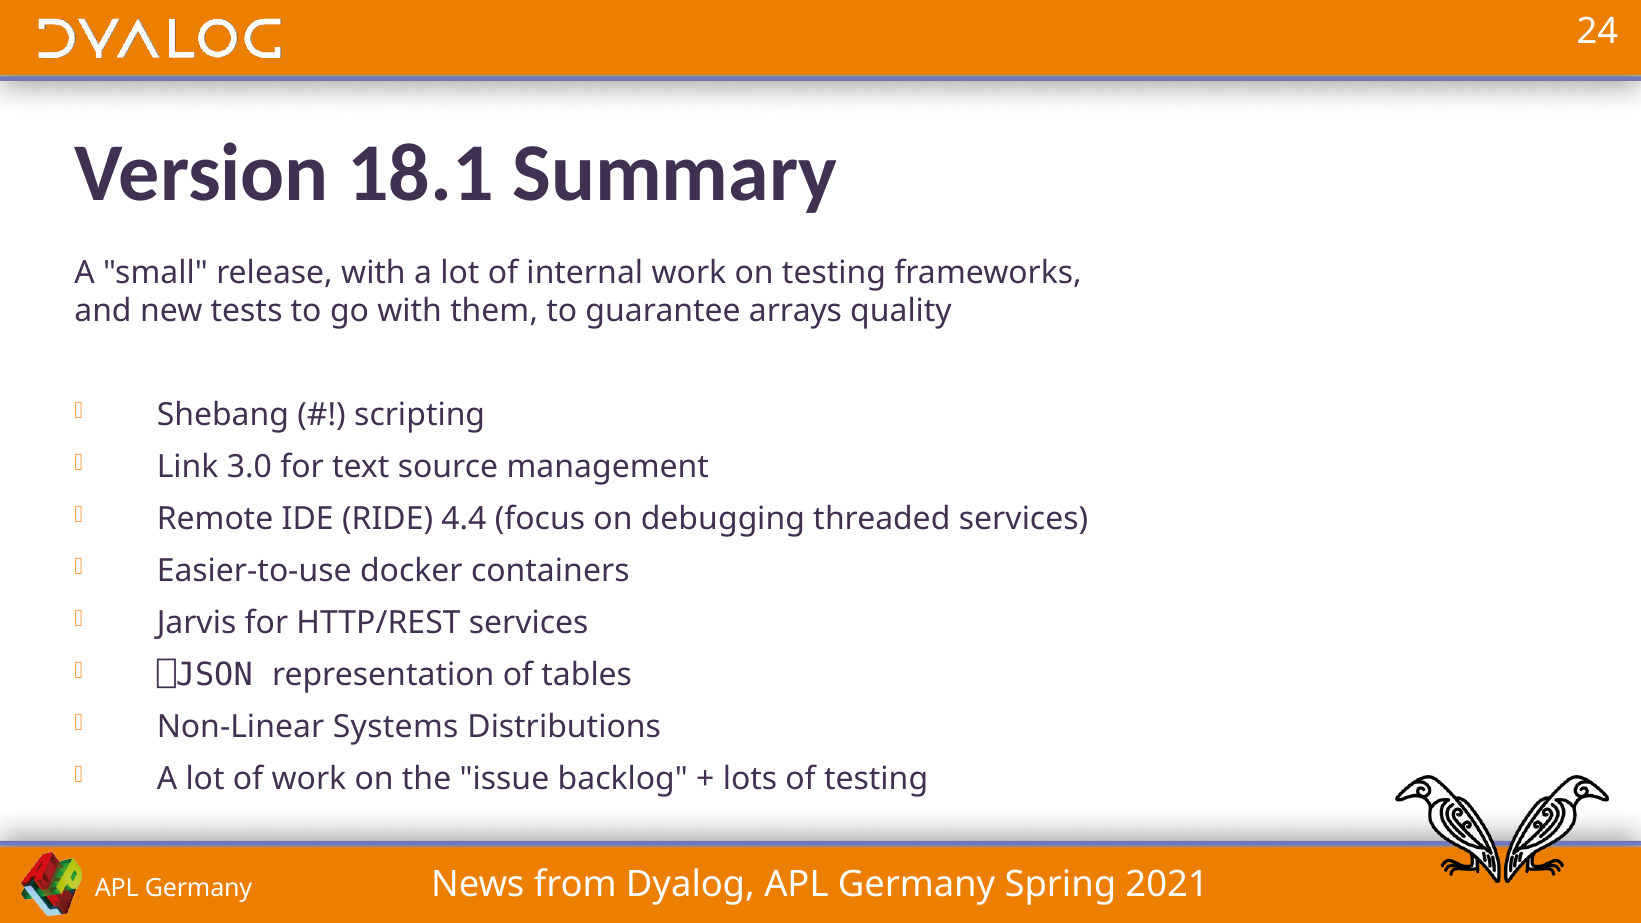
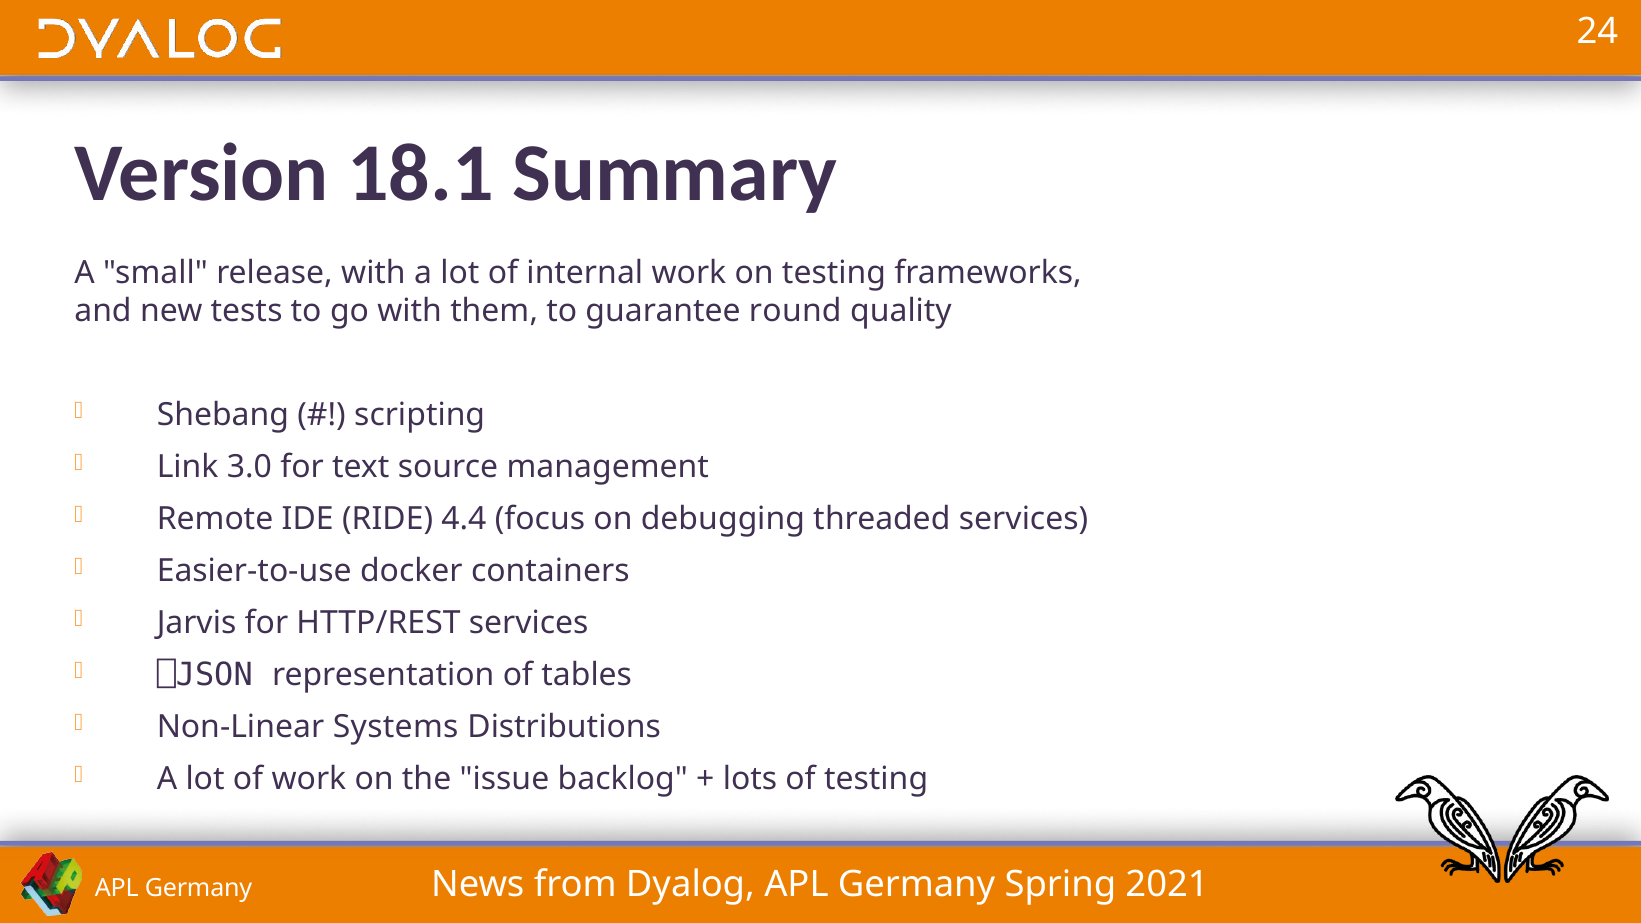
arrays: arrays -> round (795, 311)
